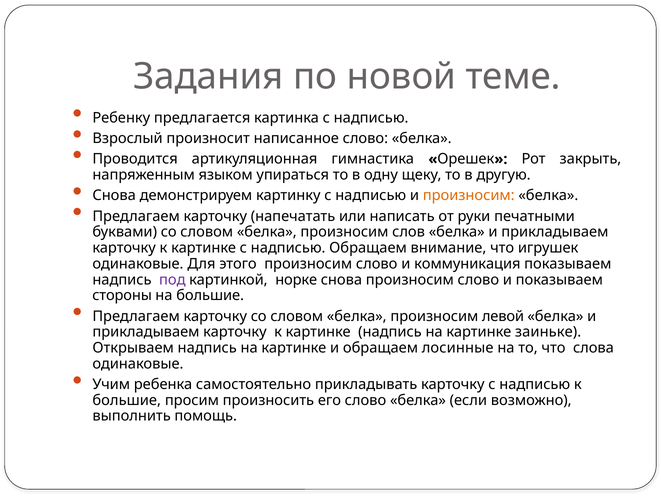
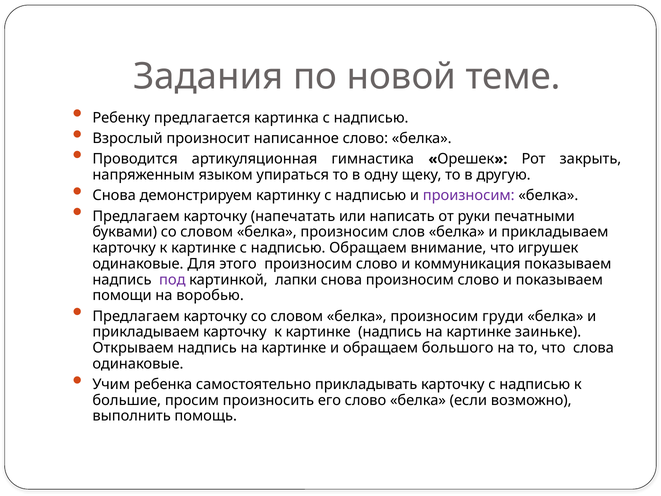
произносим colour: orange -> purple (469, 196)
норке: норке -> лапки (296, 280)
стороны: стороны -> помощи (122, 295)
на большие: большие -> воробью (210, 295)
левой: левой -> груди (503, 316)
лосинные: лосинные -> большого (458, 348)
